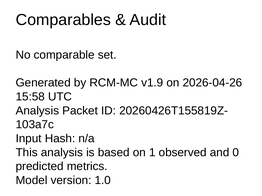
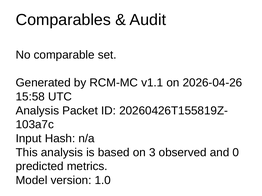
v1.9: v1.9 -> v1.1 (152, 83)
1: 1 -> 3 (152, 153)
